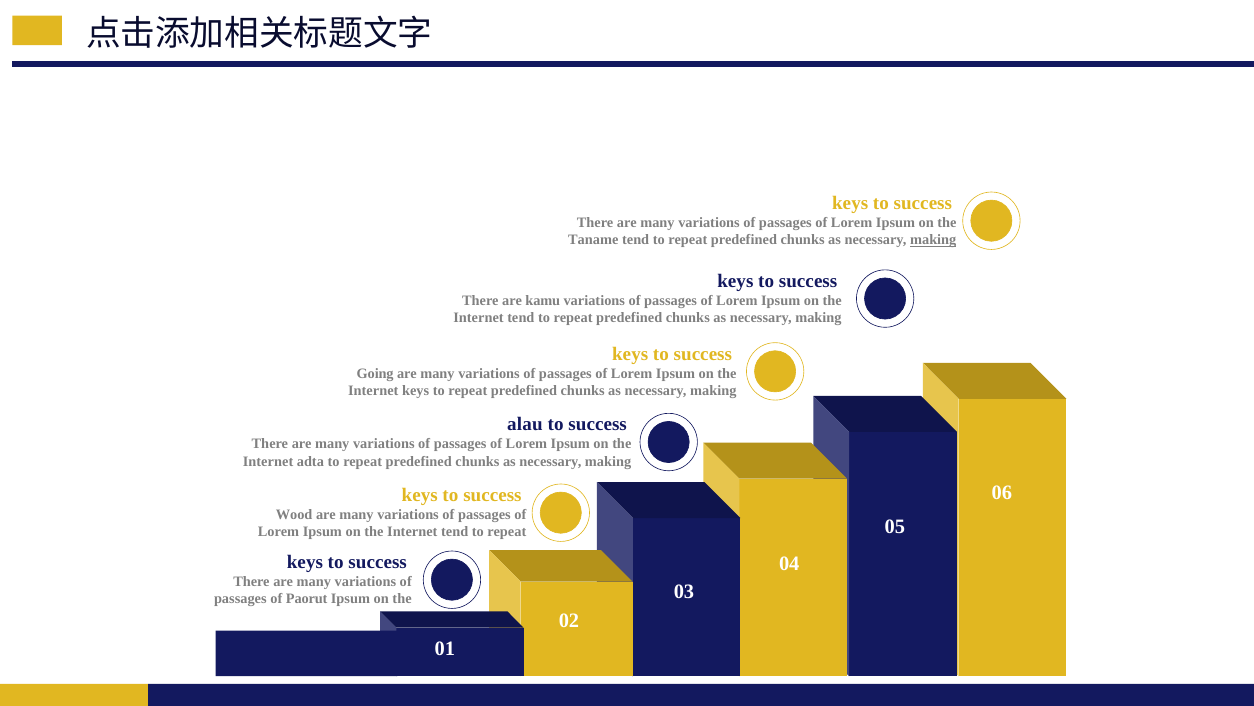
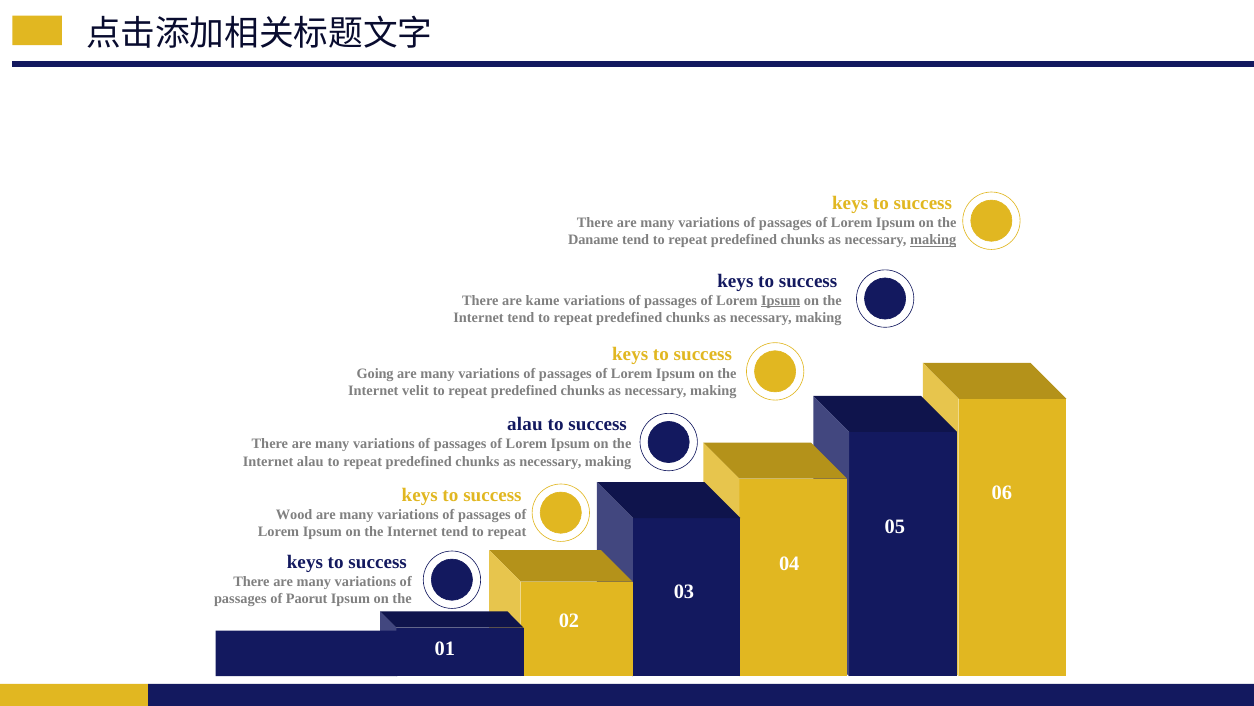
Taname: Taname -> Daname (593, 240)
kamu: kamu -> kame (543, 300)
Ipsum underline: none -> present (781, 300)
Internet keys: keys -> velit (416, 390)
Internet adta: adta -> alau (310, 461)
